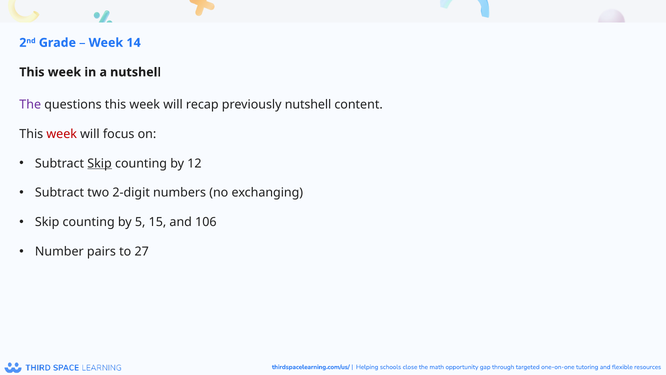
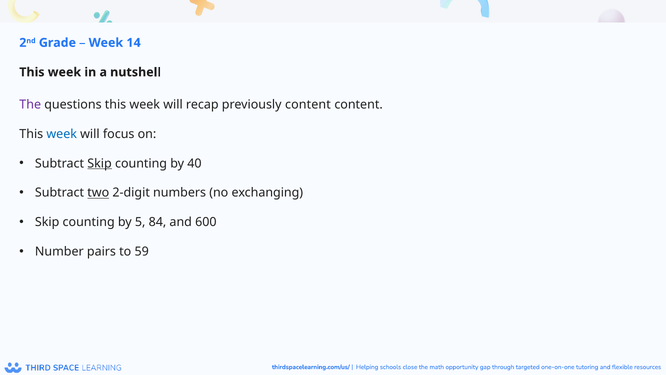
previously nutshell: nutshell -> content (308, 104)
week colour: red -> blue (62, 134)
12: 12 -> 40 (194, 163)
two underline: none -> present (98, 193)
15: 15 -> 84 (157, 222)
106: 106 -> 600 (206, 222)
27: 27 -> 59 (142, 251)
